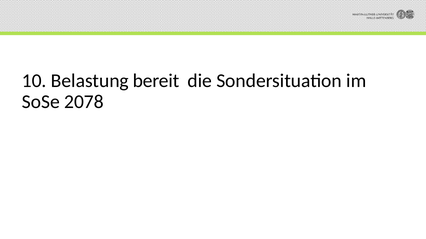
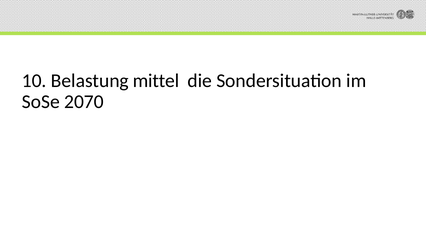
bereit: bereit -> mittel (156, 81)
2078: 2078 -> 2070 (84, 102)
